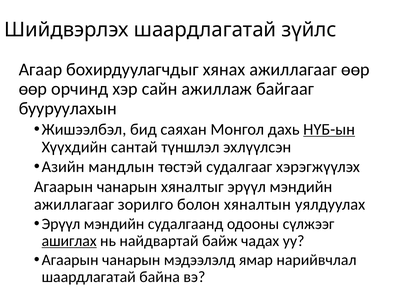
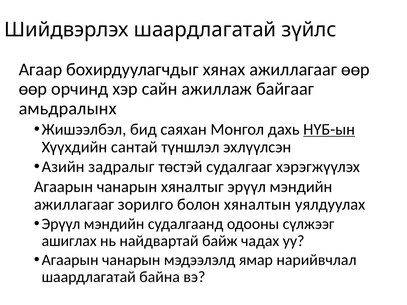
бууруулахын: бууруулахын -> амьдралынх (68, 109)
мандлын: мандлын -> задралыг (121, 167)
ашиглах underline: present -> none (69, 241)
